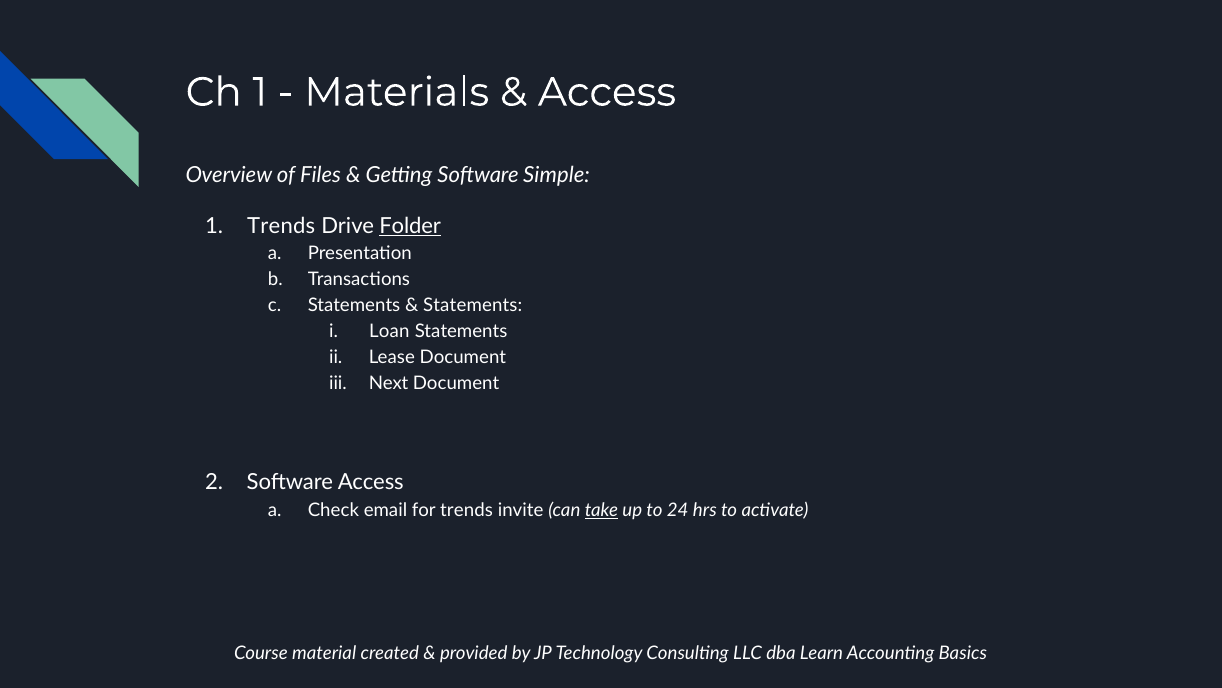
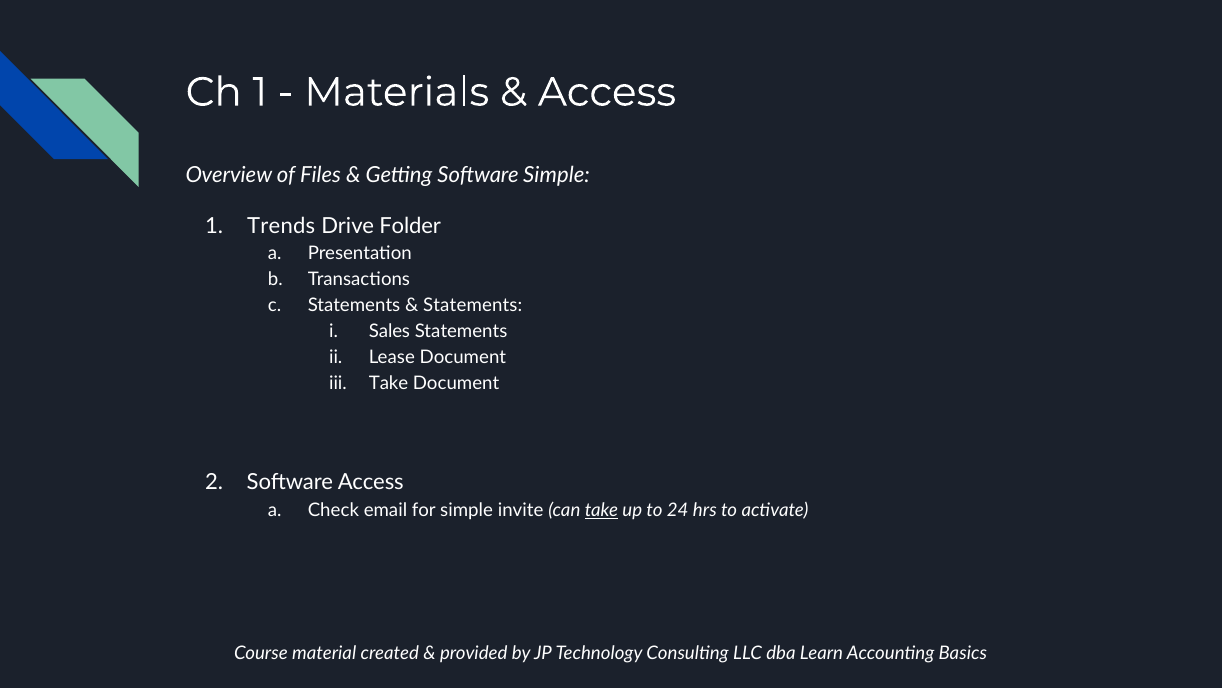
Folder underline: present -> none (410, 226)
Loan: Loan -> Sales (389, 331)
Next: Next -> Take (389, 383)
for trends: trends -> simple (467, 510)
